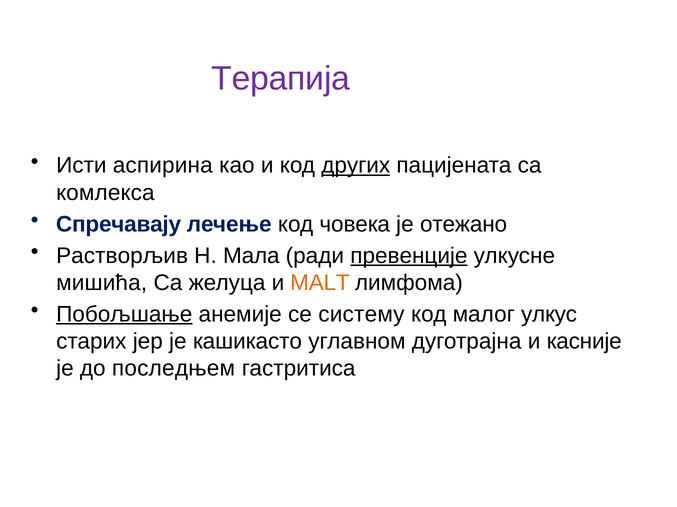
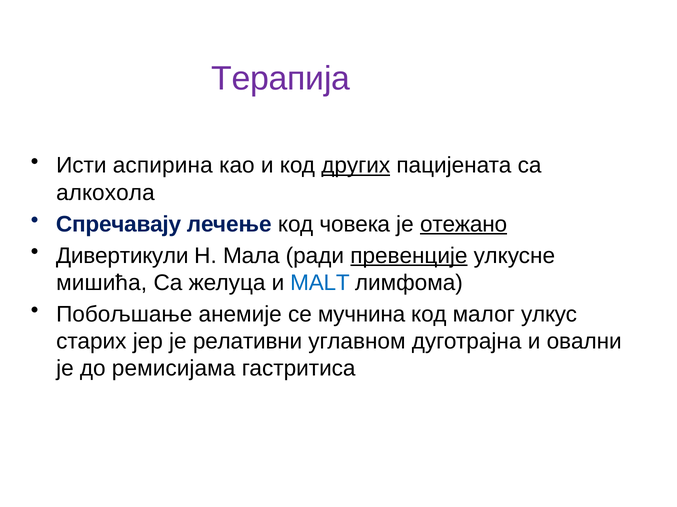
кoмлeкса: кoмлeкса -> алкохола (105, 193)
отежано underline: none -> present (464, 224)
Растворљив: Растворљив -> Дивертикули (122, 256)
MALT colour: orange -> blue (320, 283)
Побољшање underline: present -> none (124, 315)
систему: систему -> мучнина (362, 315)
кaшикасто: кaшикасто -> релативни (248, 342)
касније: касније -> овални (584, 342)
последњем: последњем -> ремисијама (174, 369)
